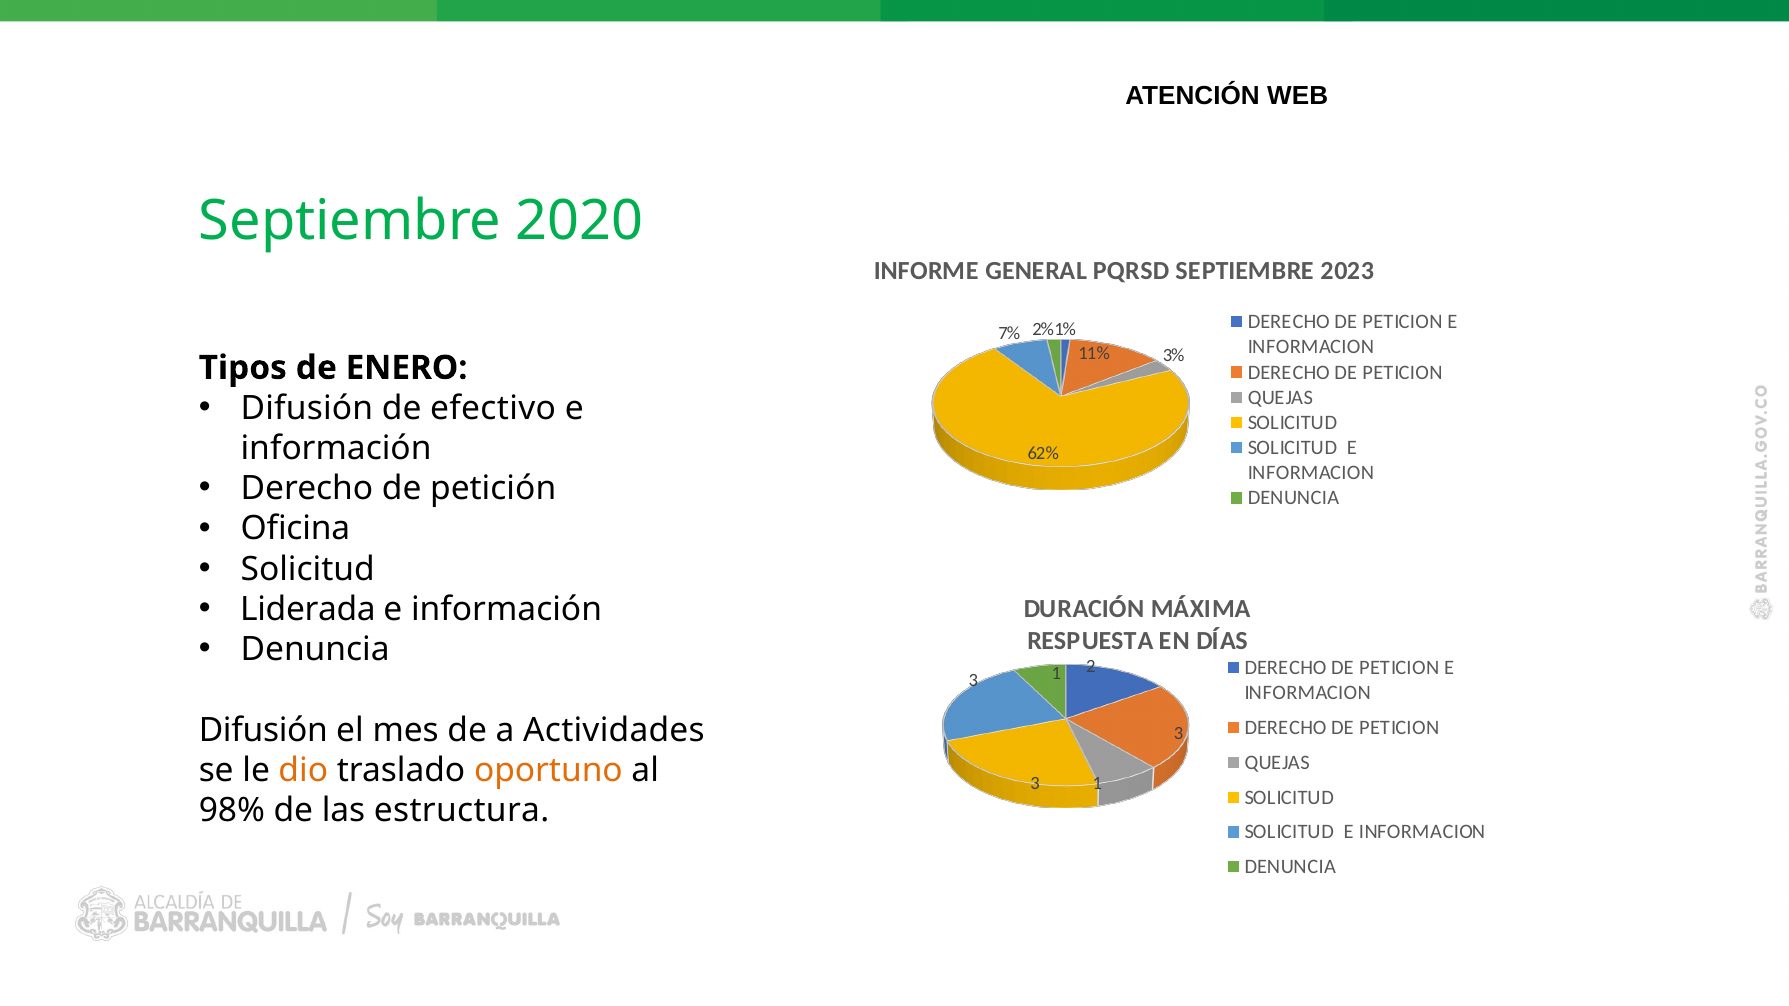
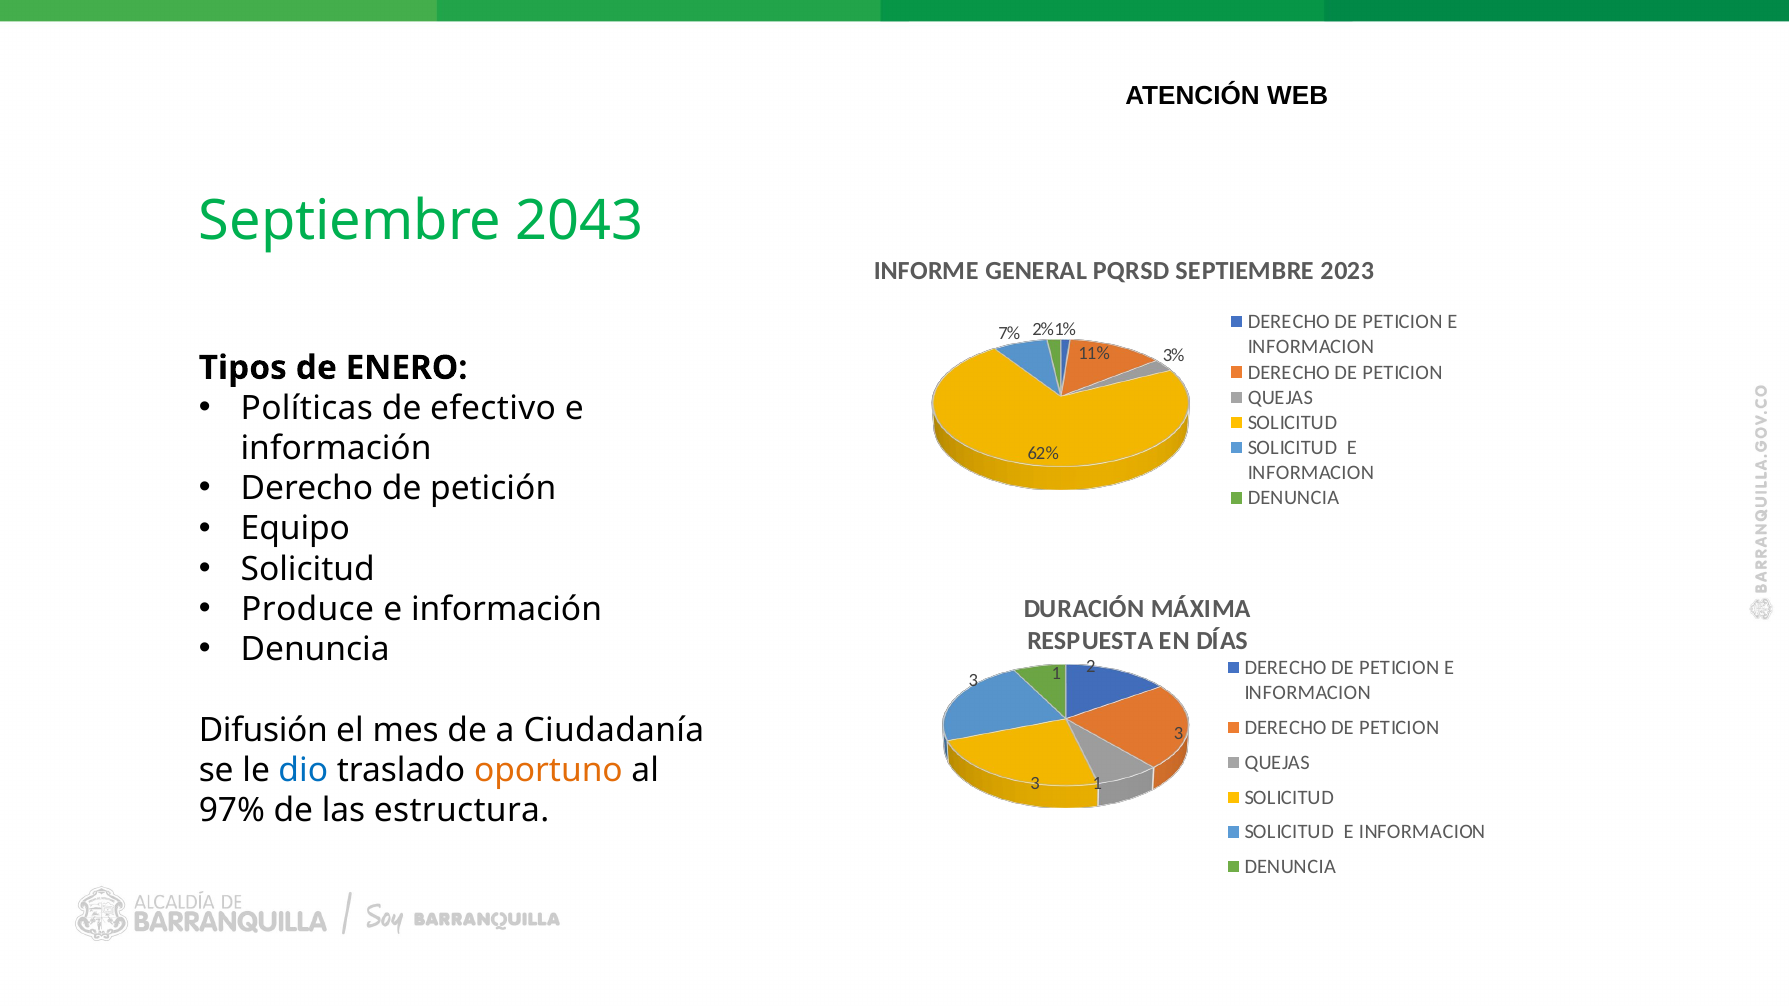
2020: 2020 -> 2043 (580, 221)
Difusión: Difusión -> Políticas (307, 408)
Oficina: Oficina -> Equipo (295, 529)
Liderada: Liderada -> Produce (308, 609)
Actividades: Actividades -> Ciudadanía (614, 730)
dio colour: orange -> blue (303, 770)
98%: 98% -> 97% (232, 811)
